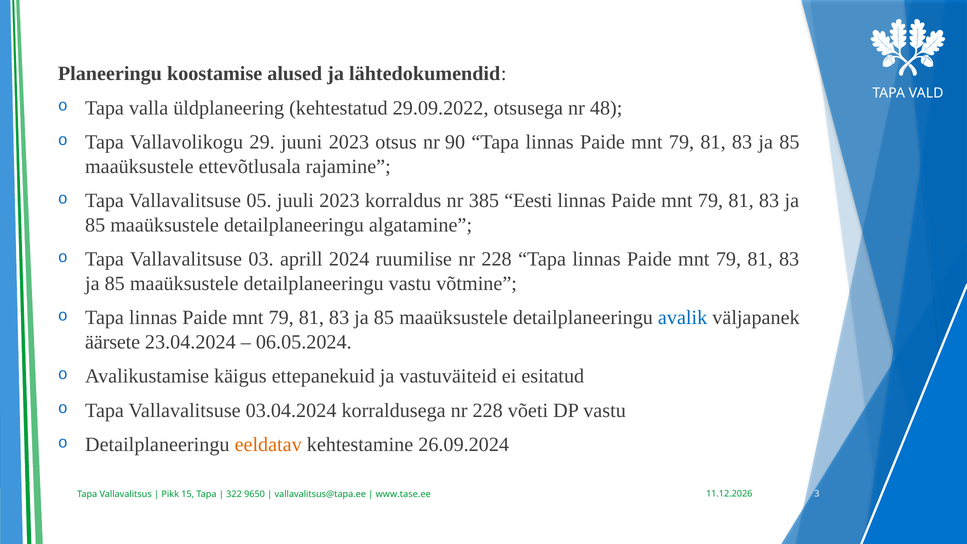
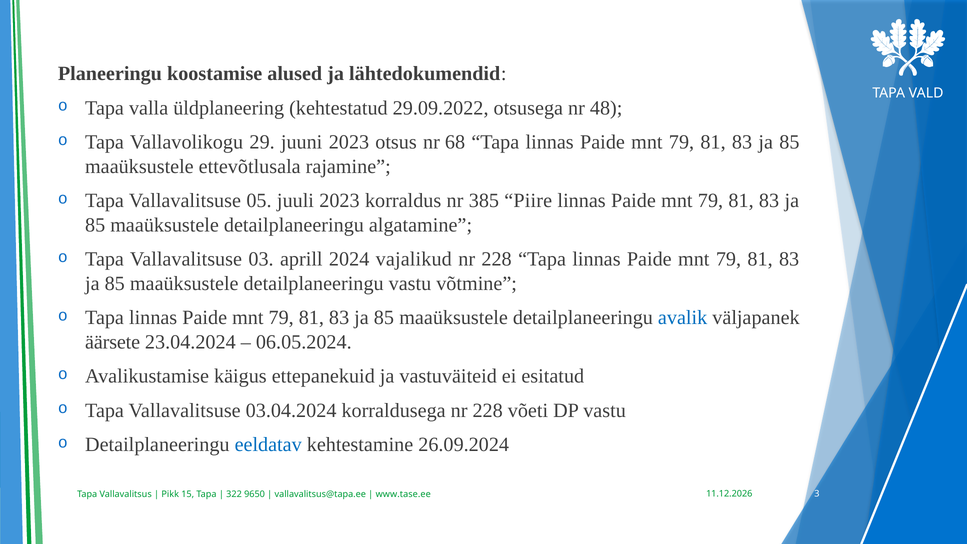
90: 90 -> 68 (455, 142)
Eesti: Eesti -> Piire (528, 201)
ruumilise: ruumilise -> vajalikud (414, 259)
eeldatav colour: orange -> blue (268, 445)
